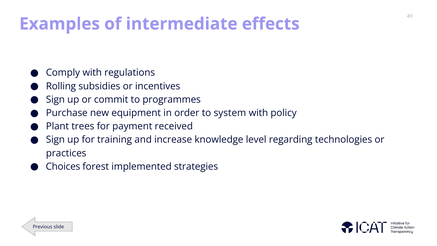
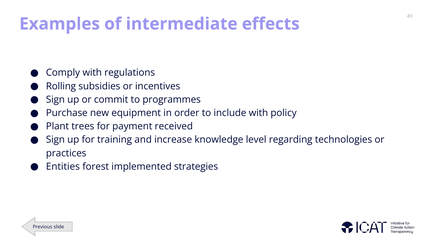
system: system -> include (230, 113)
Choices: Choices -> Entities (63, 166)
